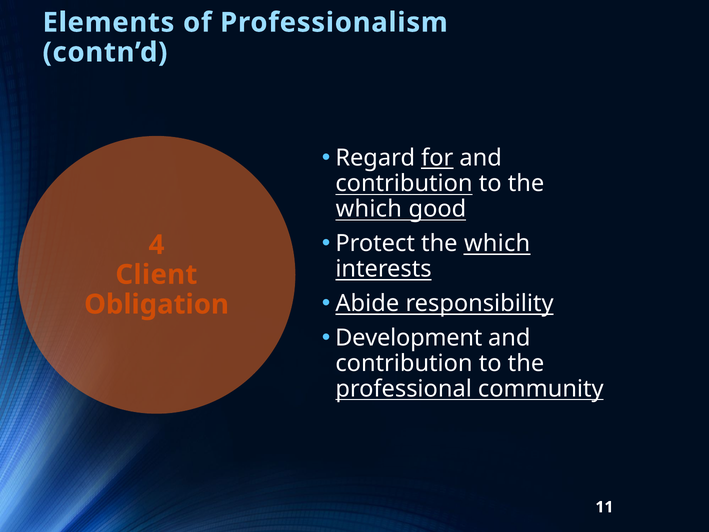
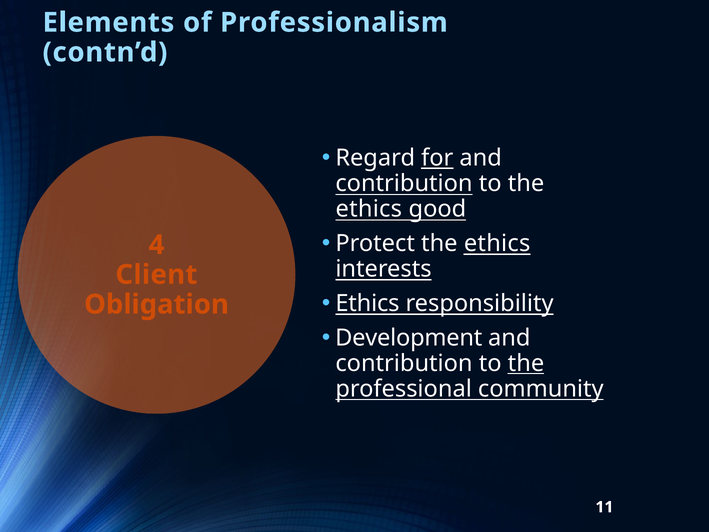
which: which -> ethics (369, 209)
Protect the which: which -> ethics (497, 243)
Abide: Abide -> Ethics (367, 303)
the underline: none -> present (526, 363)
